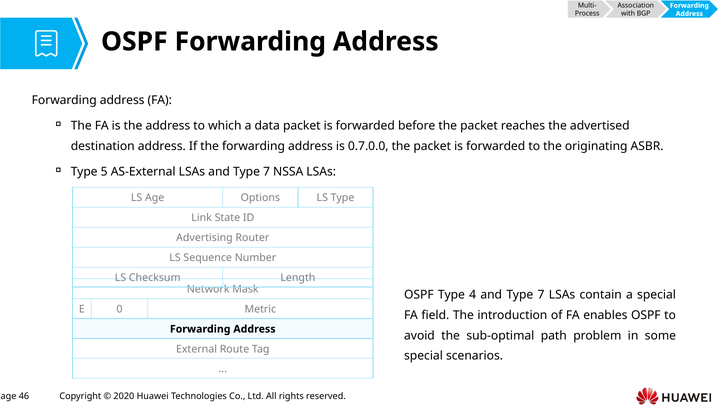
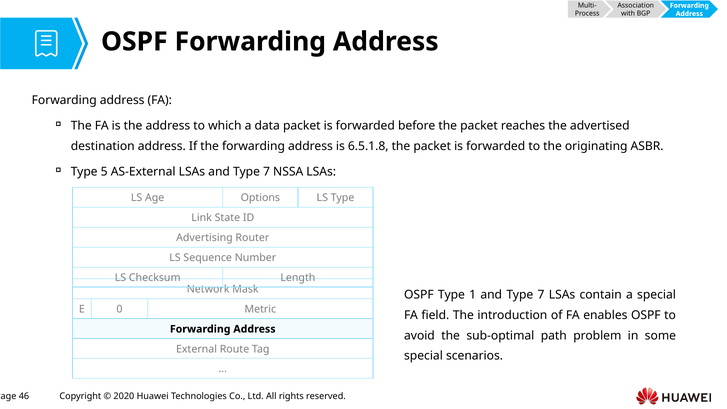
0.7.0.0: 0.7.0.0 -> 6.5.1.8 (368, 146)
4: 4 -> 1 (473, 295)
